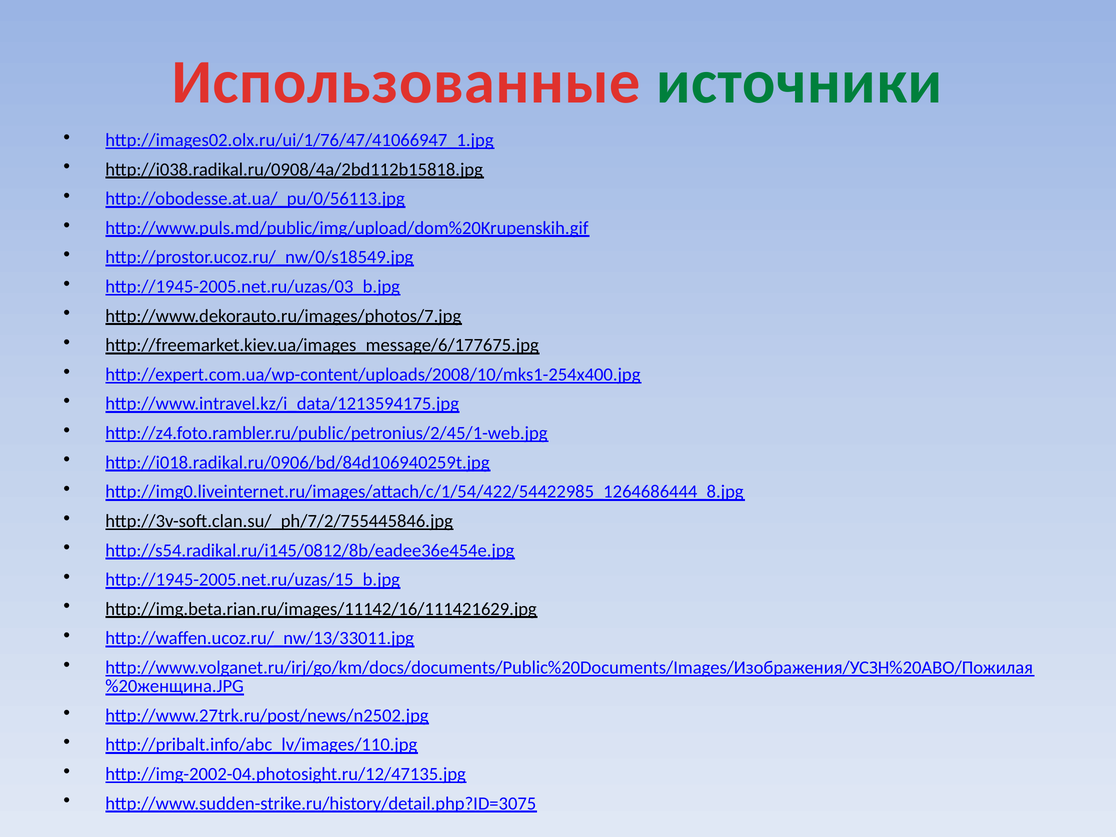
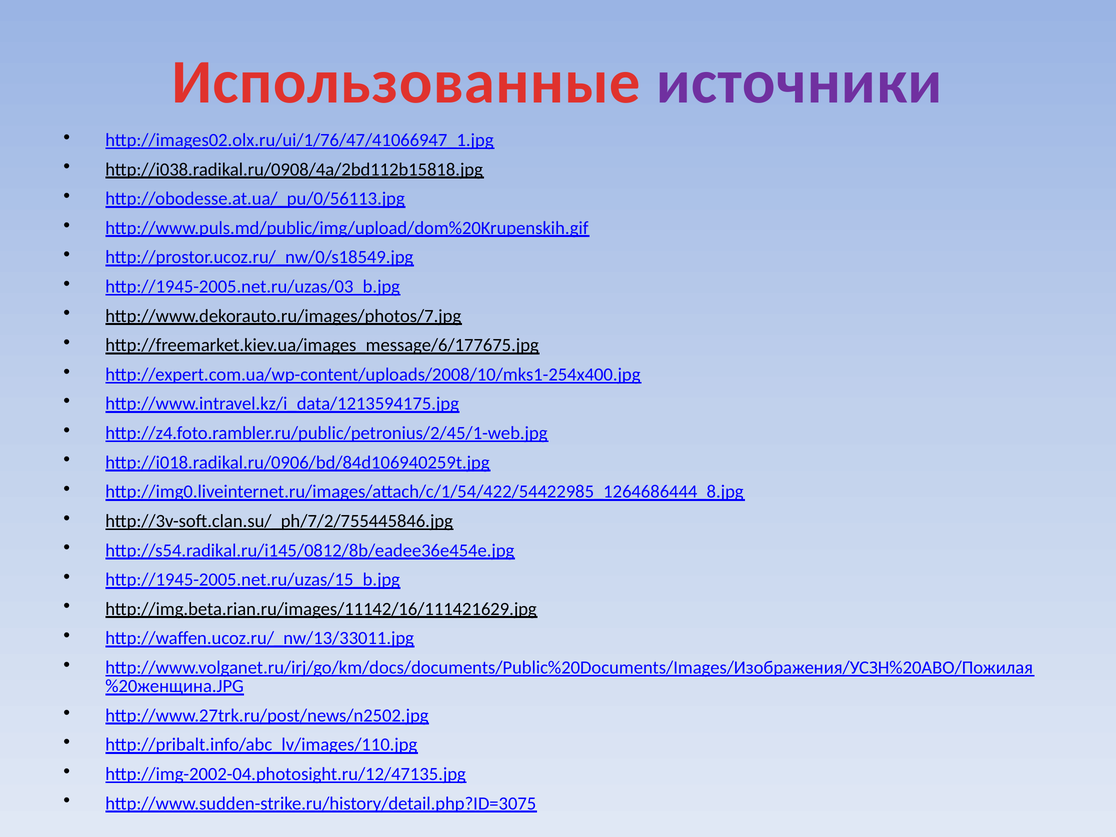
источники colour: green -> purple (799, 82)
